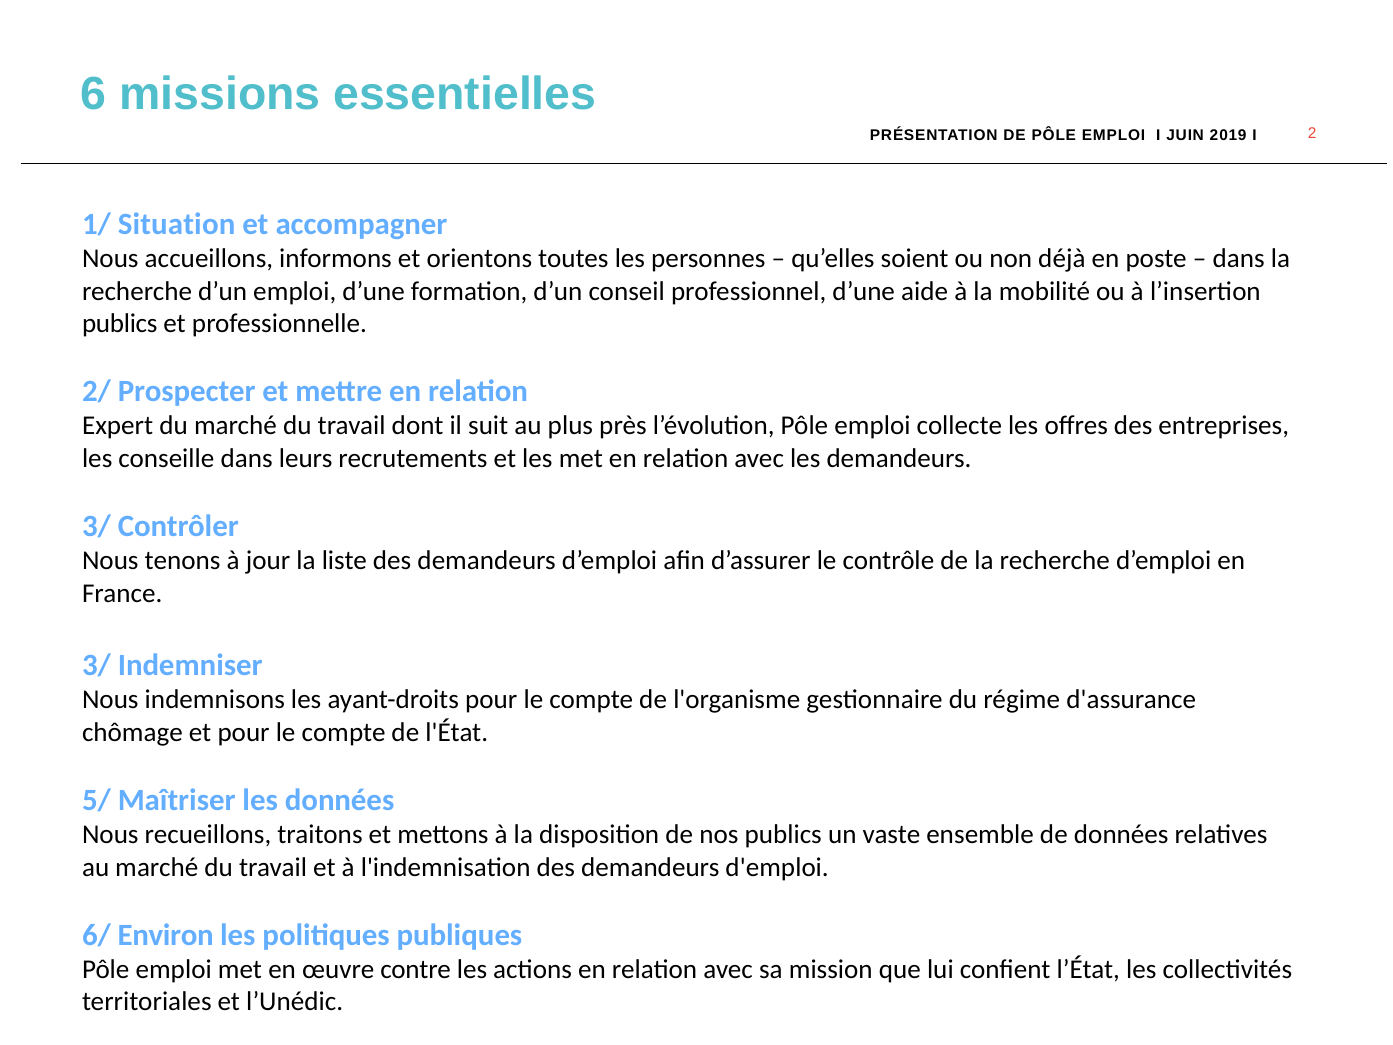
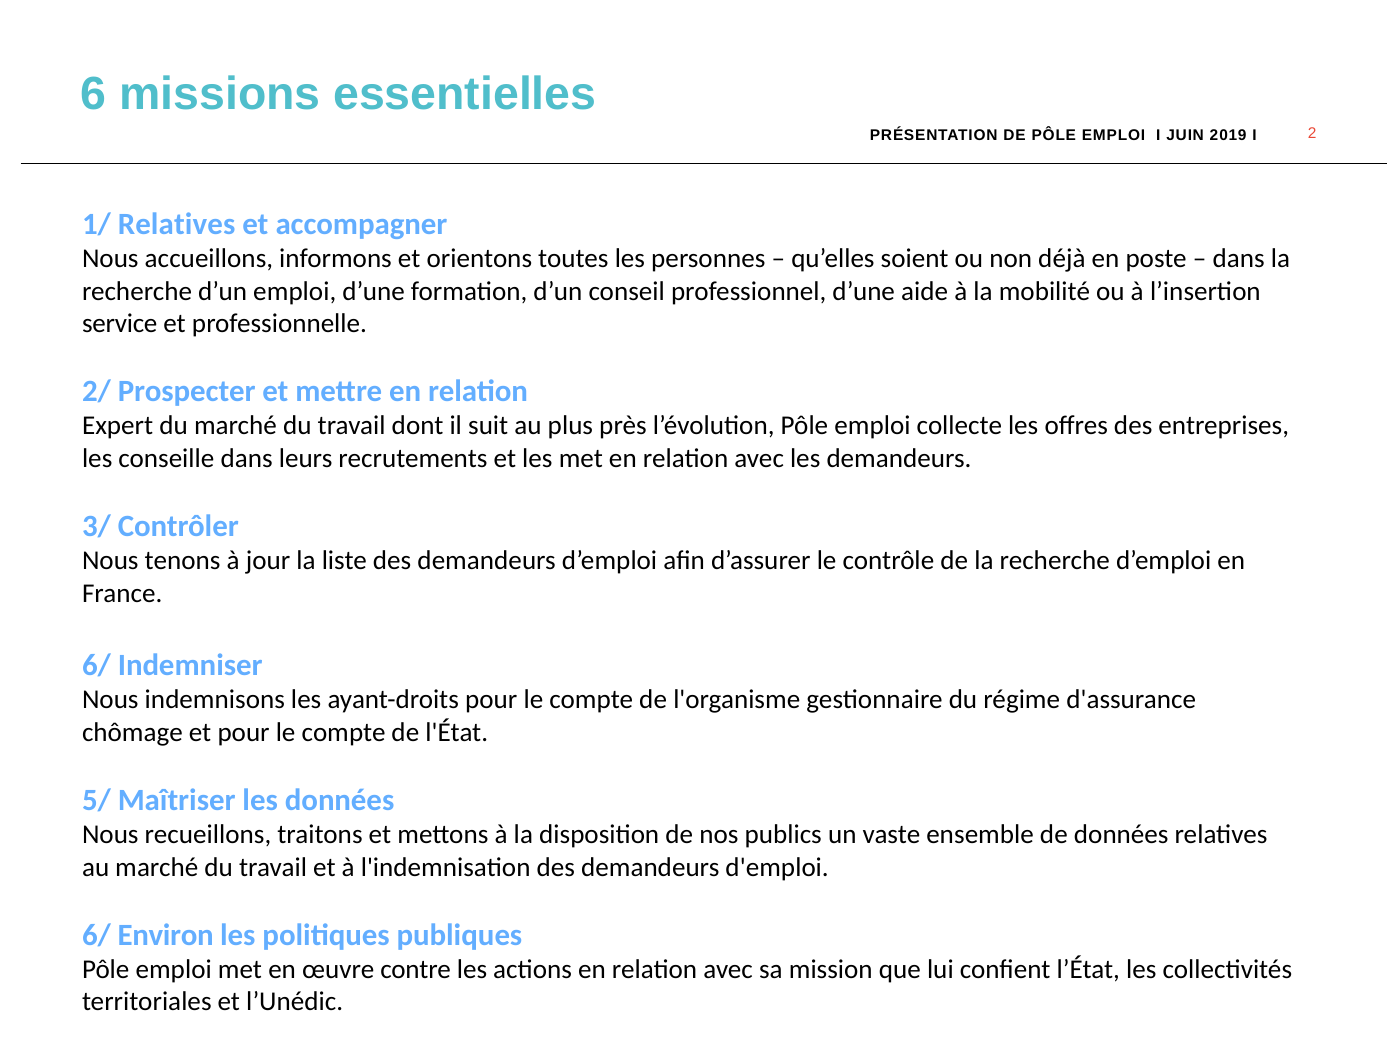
1/ Situation: Situation -> Relatives (177, 224)
publics: publics -> service (120, 324)
3/: 3/ -> 6/ (96, 665)
